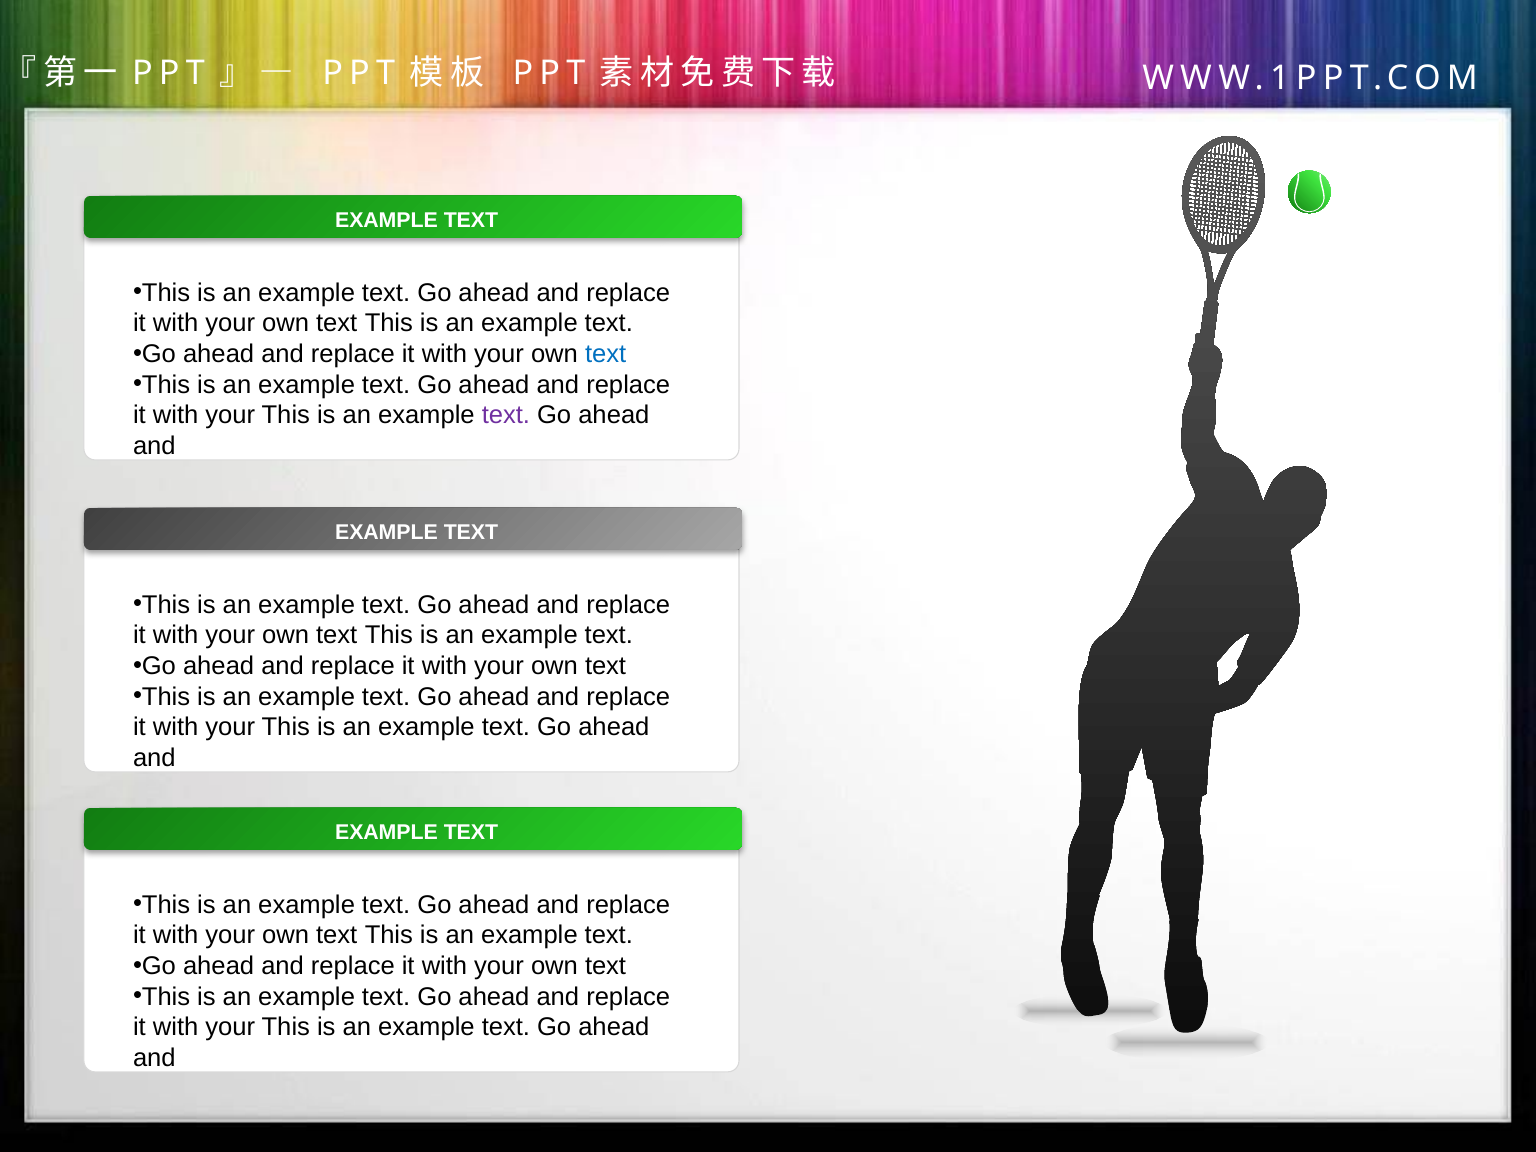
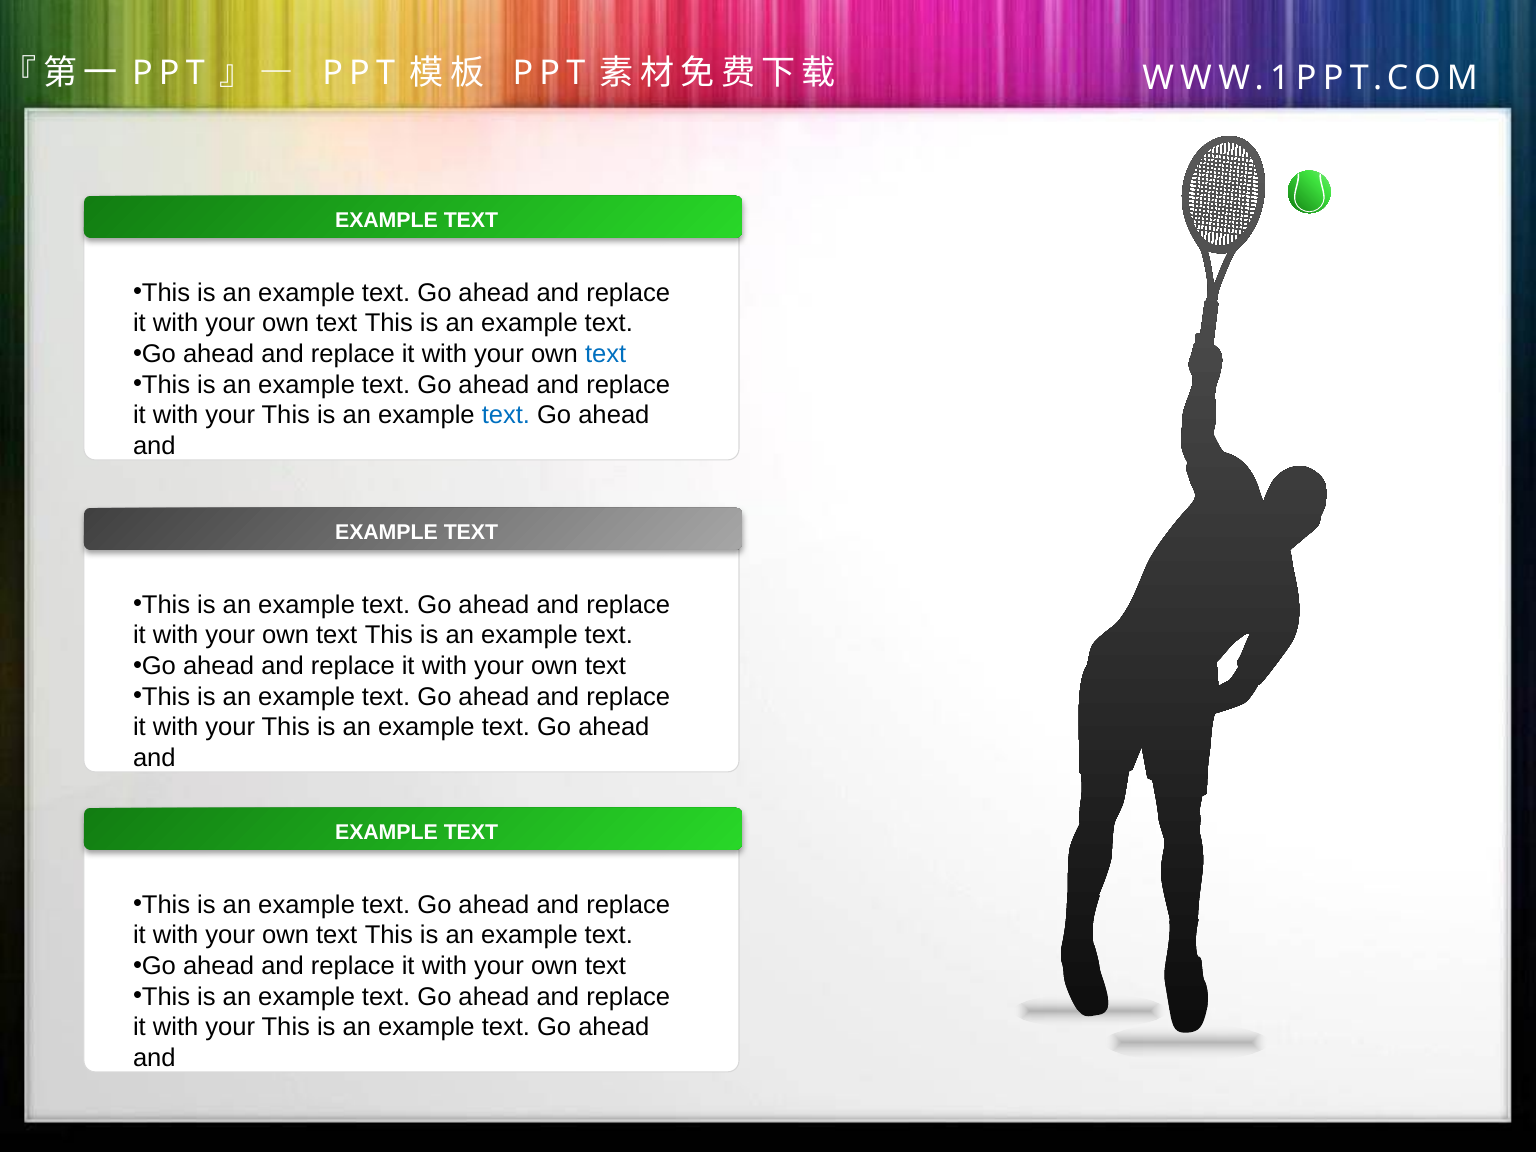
text colour: purple -> blue (506, 415)
